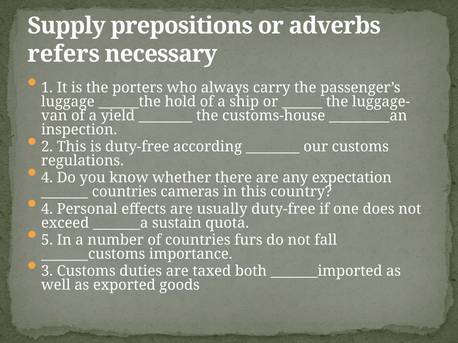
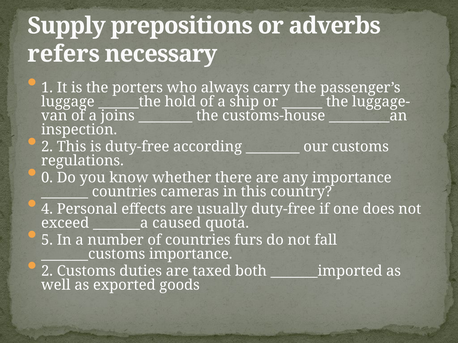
yield: yield -> joins (118, 116)
4: 4 -> 0 (47, 178)
any expectation: expectation -> importance (352, 178)
sustain: sustain -> caused (177, 223)
3: 3 -> 2 (47, 271)
